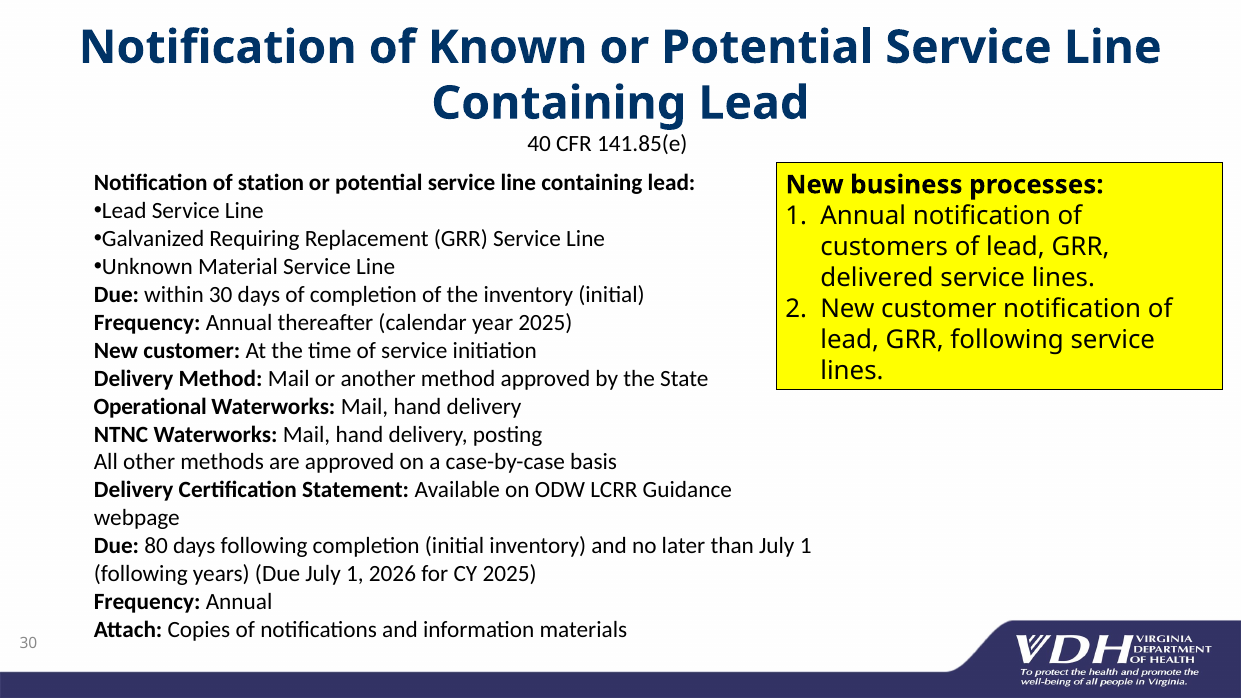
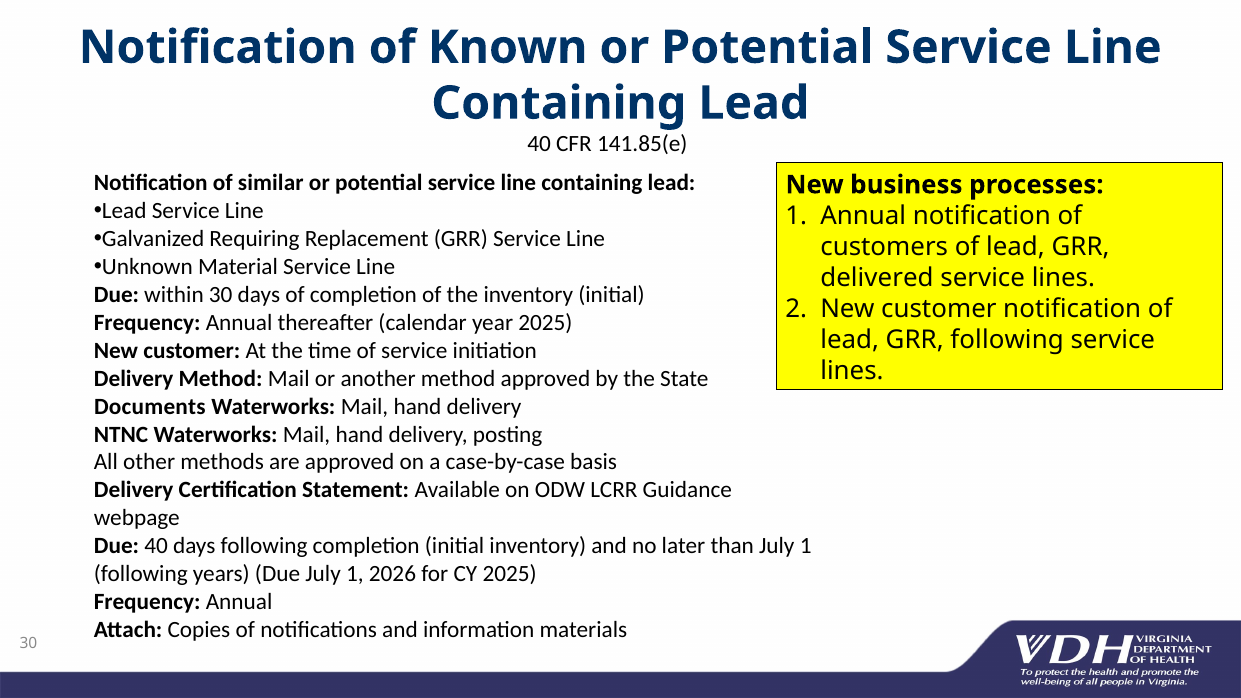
station: station -> similar (271, 183)
Operational: Operational -> Documents (150, 407)
Due 80: 80 -> 40 (156, 546)
